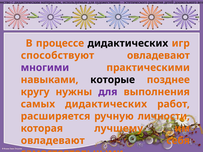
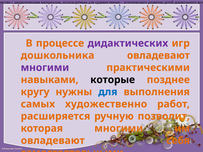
дидактических colour: black -> purple (128, 43)
способствуют: способствуют -> дошкольника (58, 56)
для colour: purple -> blue (108, 92)
самых дидактических: дидактических -> художественно (106, 104)
личности: личности -> позволит (164, 116)
которая лучшему: лучшему -> многими (119, 129)
